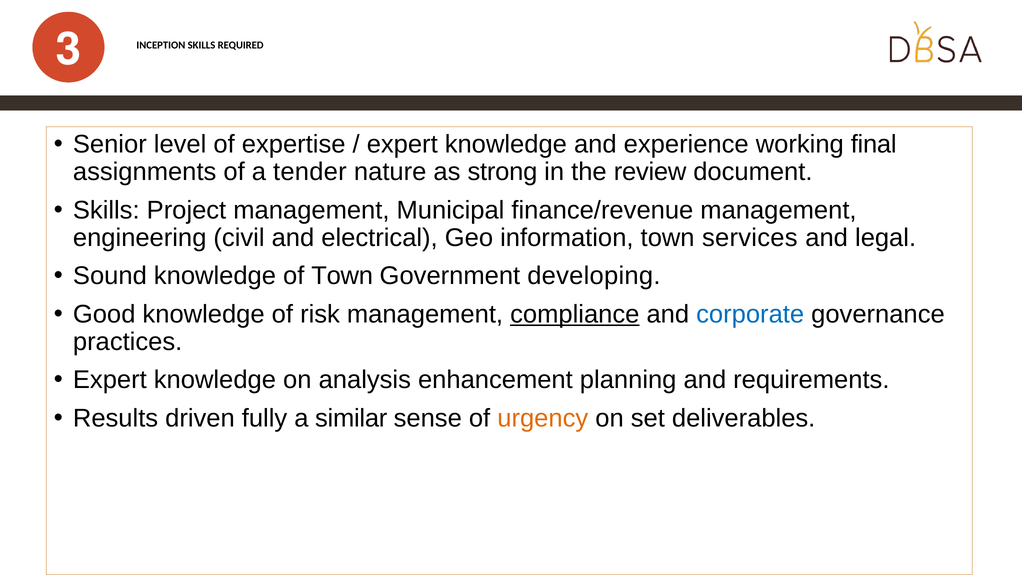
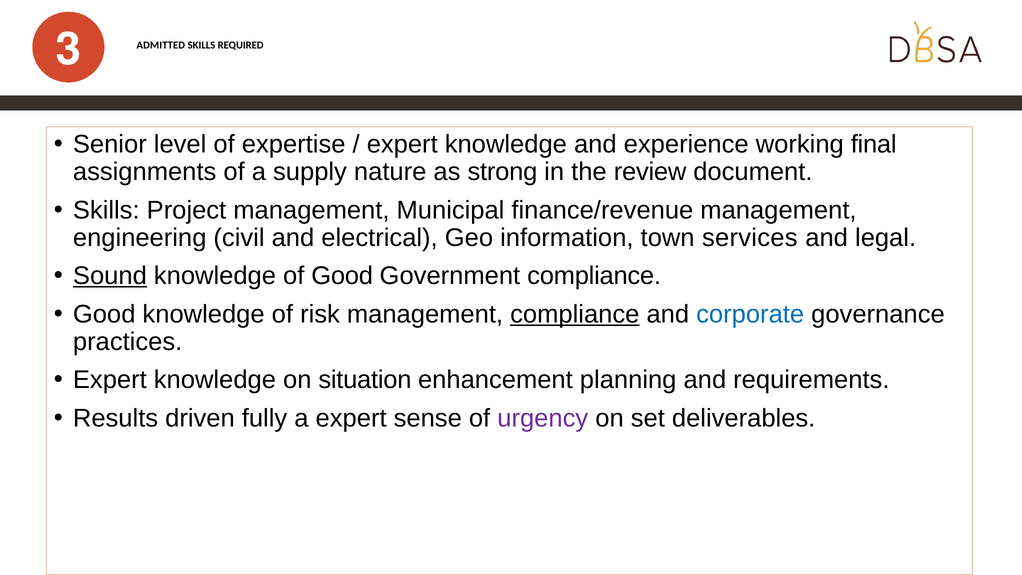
INCEPTION: INCEPTION -> ADMITTED (161, 45)
tender: tender -> supply (310, 172)
Sound underline: none -> present (110, 276)
of Town: Town -> Good (342, 276)
Government developing: developing -> compliance (594, 276)
analysis: analysis -> situation (365, 380)
a similar: similar -> expert (351, 418)
urgency colour: orange -> purple (543, 418)
